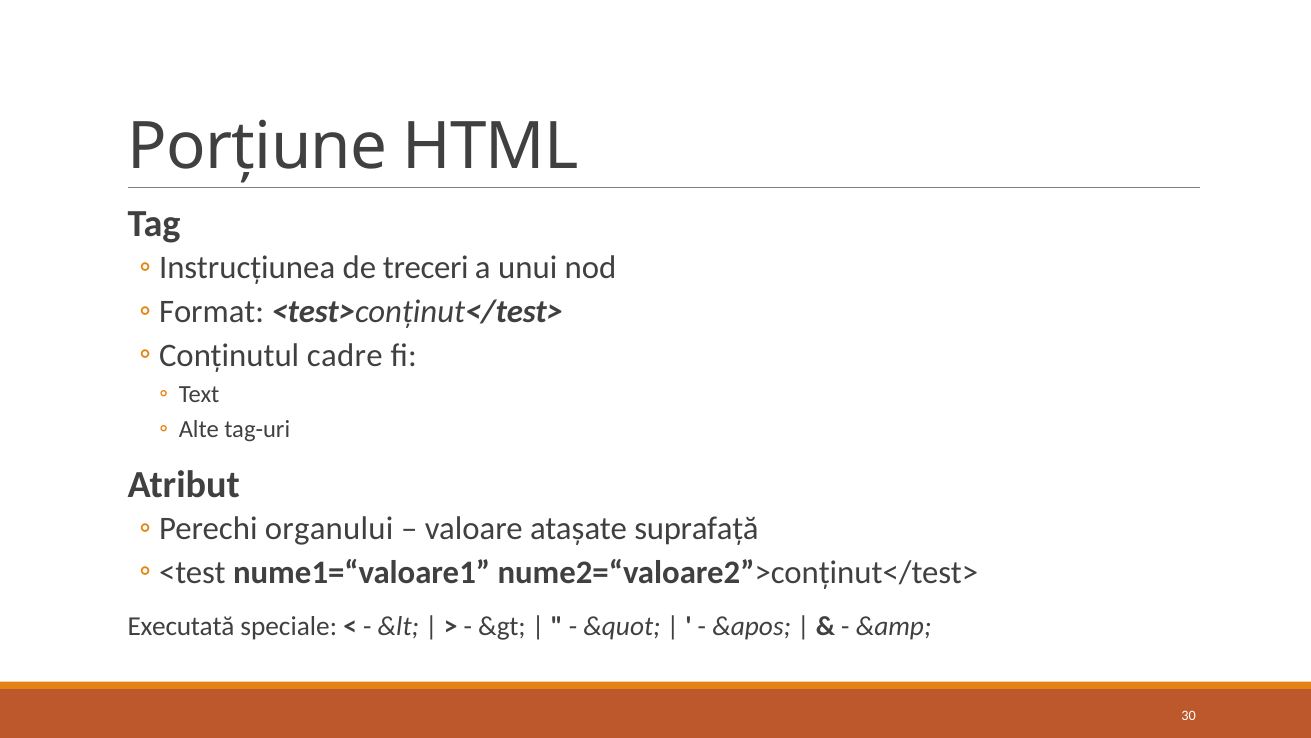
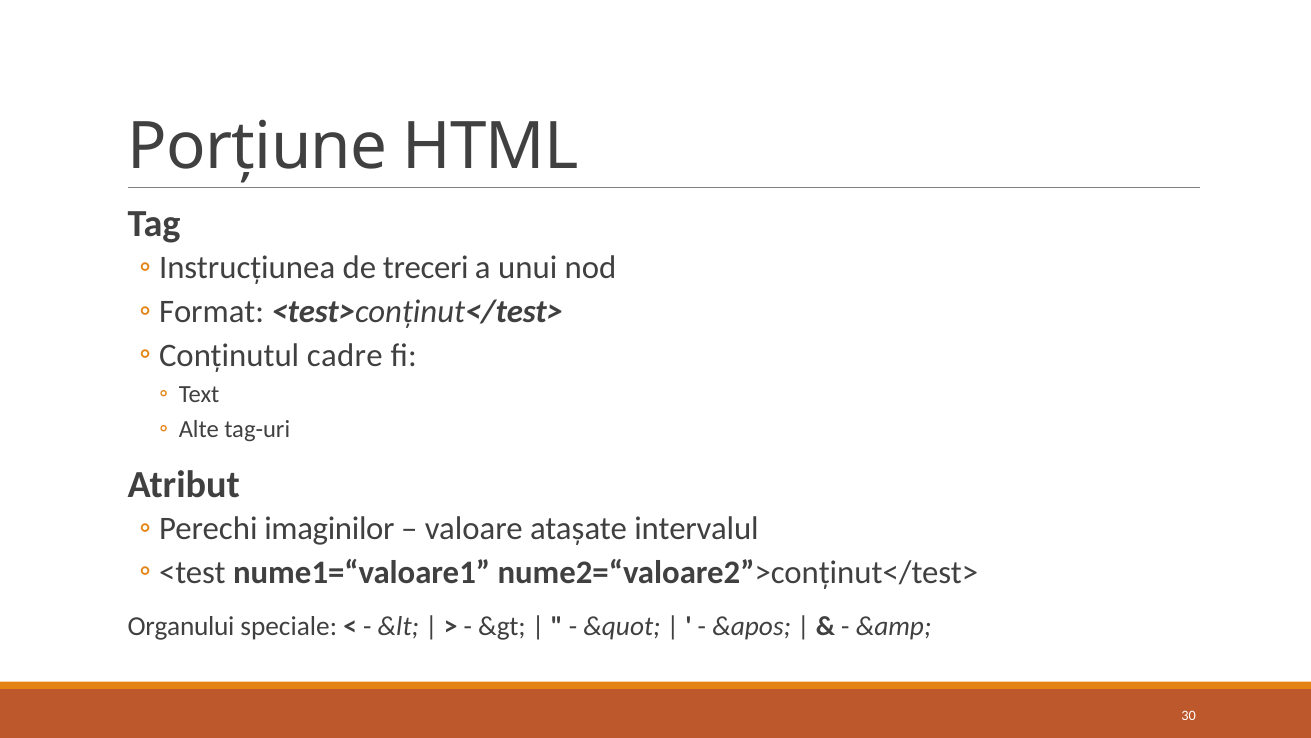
organului: organului -> imaginilor (329, 528)
suprafață: suprafață -> intervalul (696, 528)
Executată: Executată -> Organului (181, 626)
